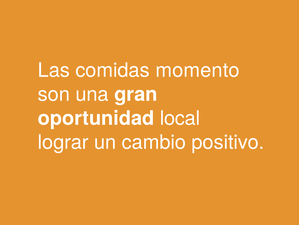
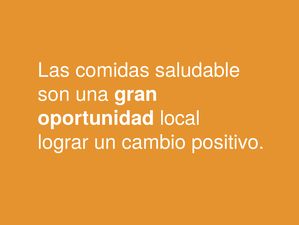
momento: momento -> saludable (198, 70)
